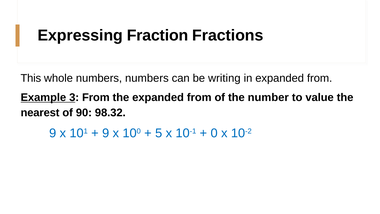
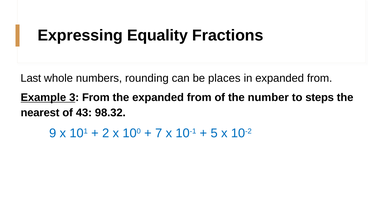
Fraction: Fraction -> Equality (158, 35)
This: This -> Last (31, 78)
numbers numbers: numbers -> rounding (147, 78)
writing: writing -> places (224, 78)
value: value -> steps (320, 97)
90: 90 -> 43 (84, 112)
9: 9 -> 2 (106, 133)
5: 5 -> 7 (159, 133)
0: 0 -> 5 (214, 133)
